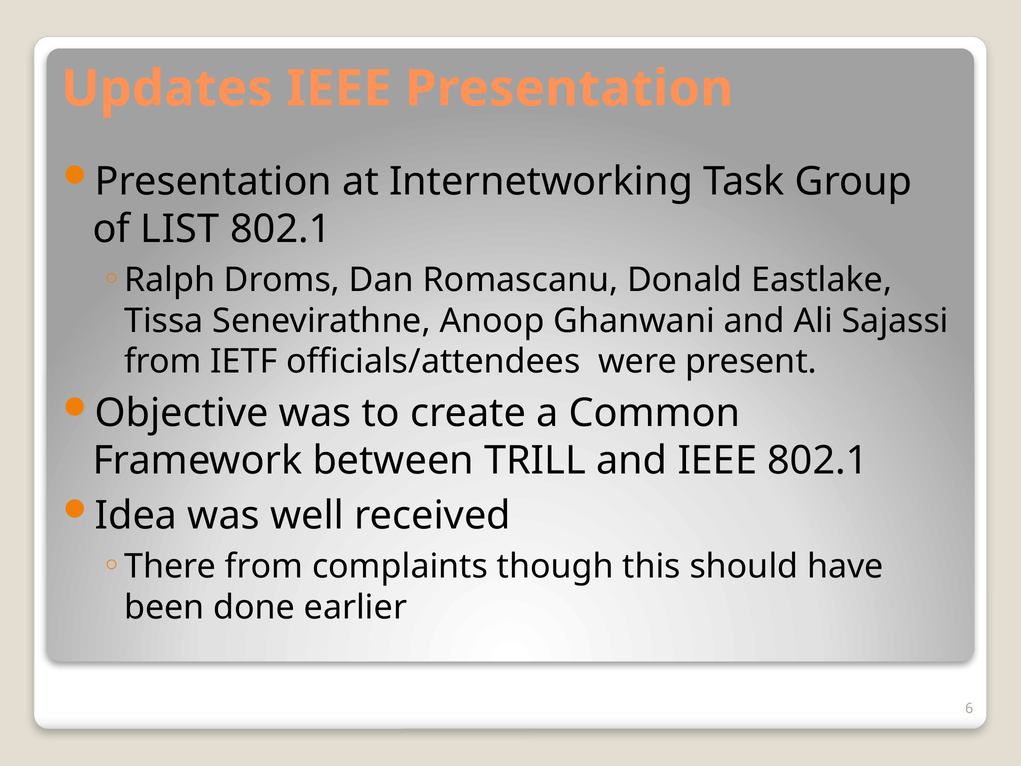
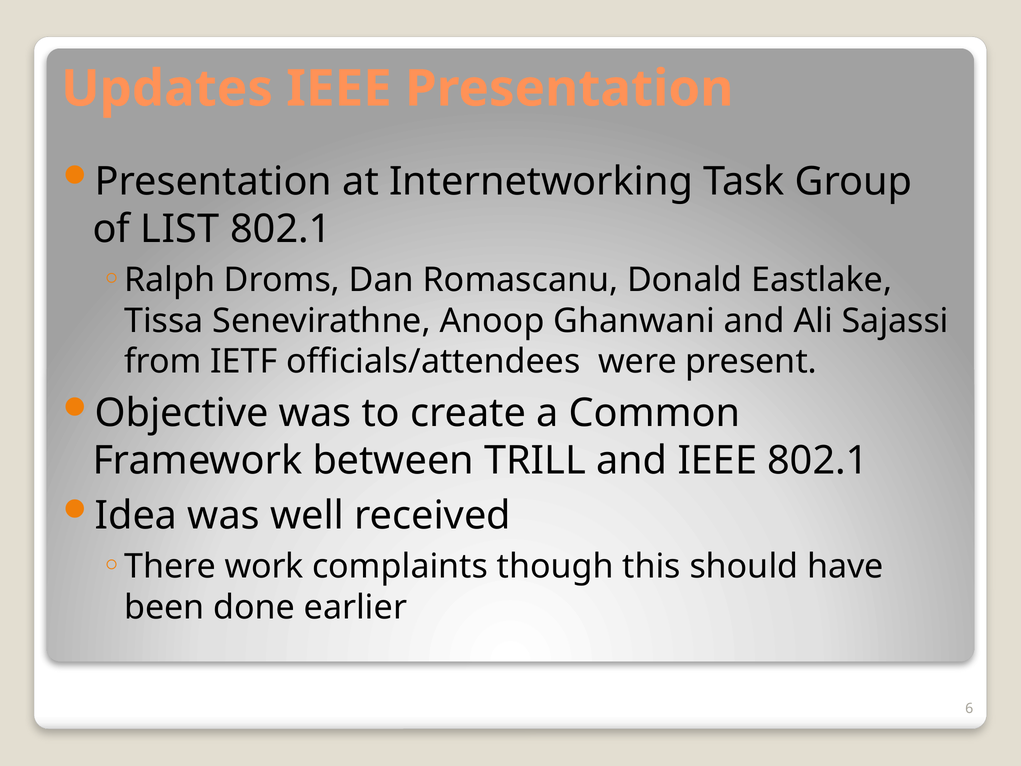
There from: from -> work (264, 566)
